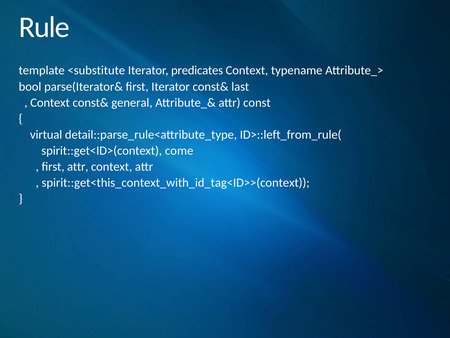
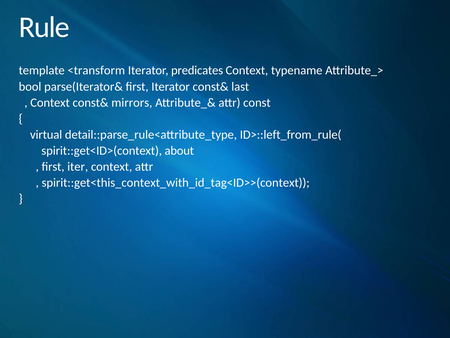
<substitute: <substitute -> <transform (96, 70)
general: general -> mirrors (132, 102)
come: come -> about (179, 150)
first attr: attr -> iter (78, 166)
